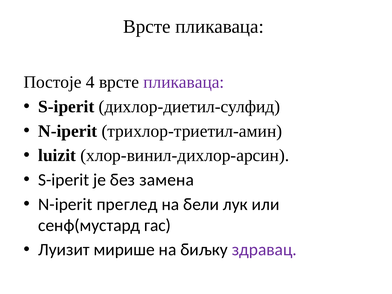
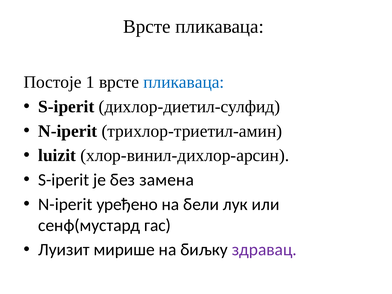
4: 4 -> 1 (90, 82)
пликаваца colour: purple -> blue (184, 82)
преглед: преглед -> уређено (127, 204)
